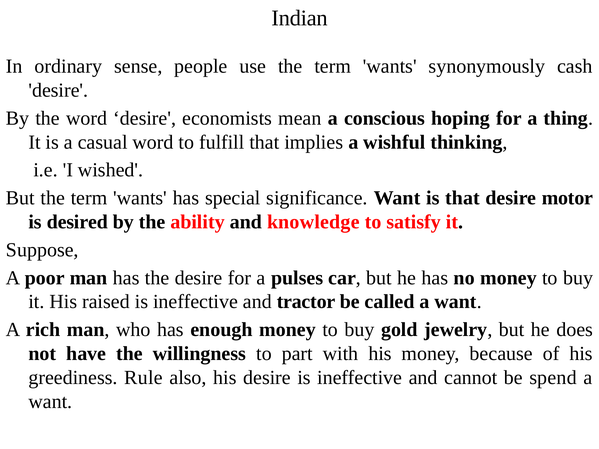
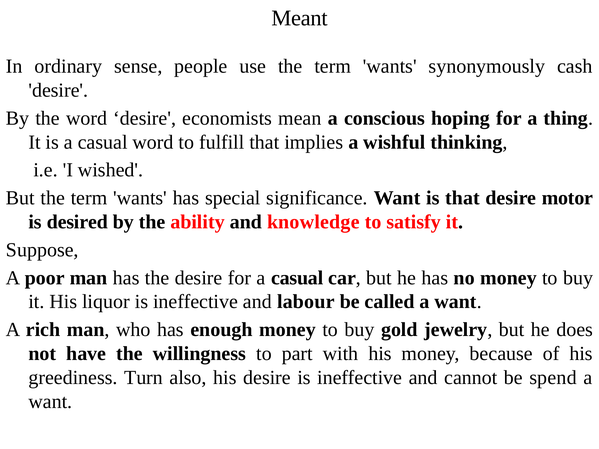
Indian: Indian -> Meant (300, 18)
for a pulses: pulses -> casual (297, 278)
raised: raised -> liquor (106, 302)
tractor: tractor -> labour (306, 302)
Rule: Rule -> Turn (144, 378)
